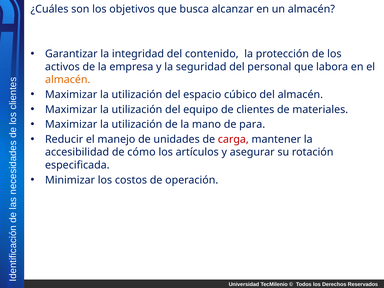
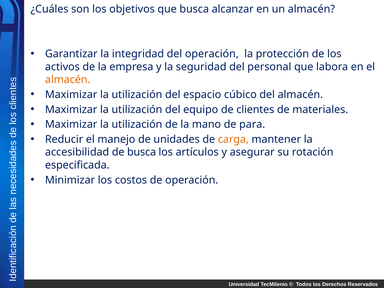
del contenido: contenido -> operación (212, 54)
carga colour: red -> orange (233, 139)
de cómo: cómo -> busca (142, 152)
